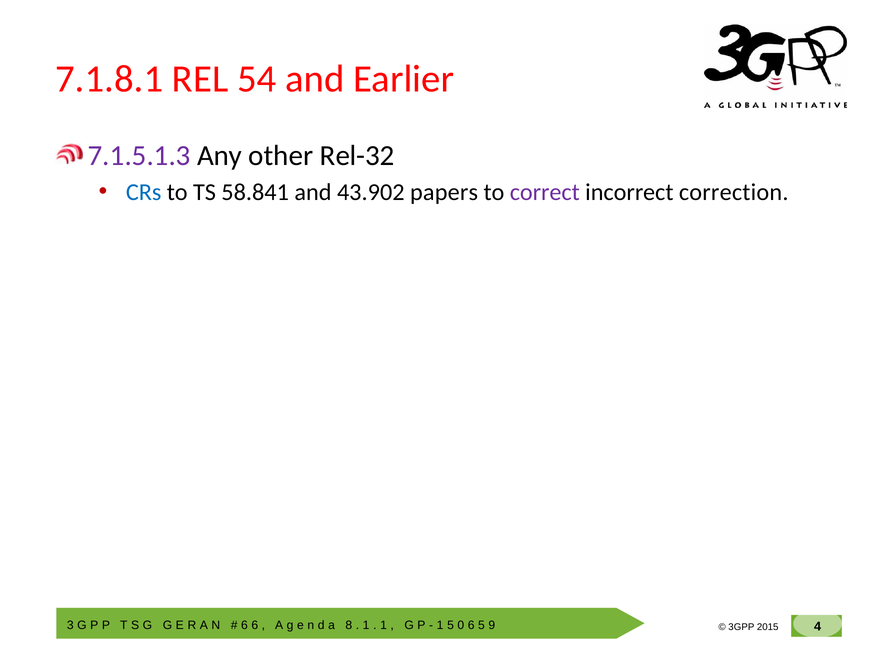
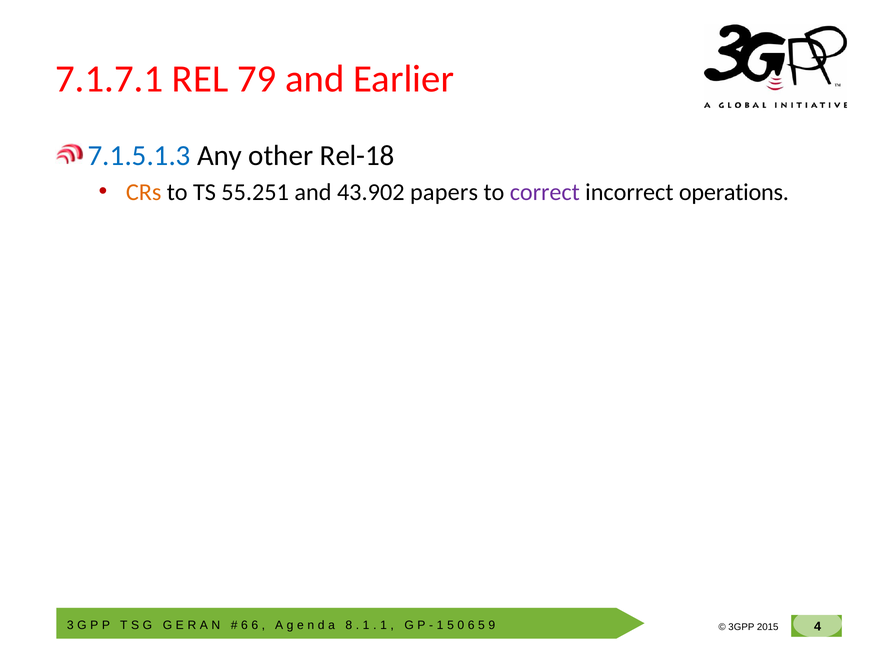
7.1.8.1: 7.1.8.1 -> 7.1.7.1 (109, 79)
54: 54 -> 79 (257, 79)
7.1.5.1.3 colour: purple -> blue (139, 156)
Rel-32: Rel-32 -> Rel-18 (357, 156)
CRs colour: blue -> orange (144, 192)
58.841: 58.841 -> 55.251 (255, 192)
correction: correction -> operations (734, 192)
